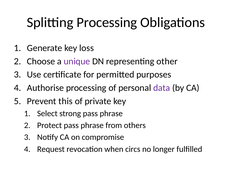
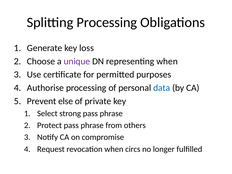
representing other: other -> when (167, 61)
data colour: purple -> blue (162, 88)
this: this -> else (66, 101)
